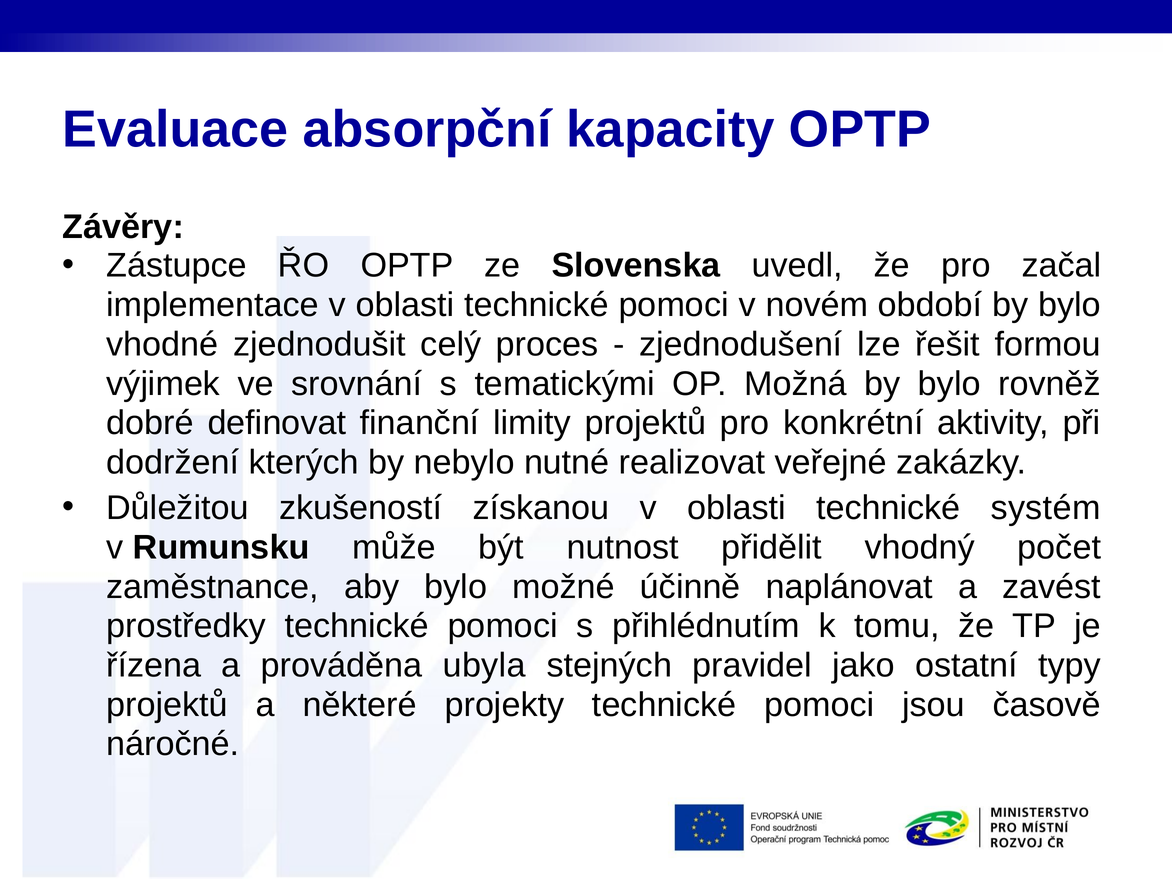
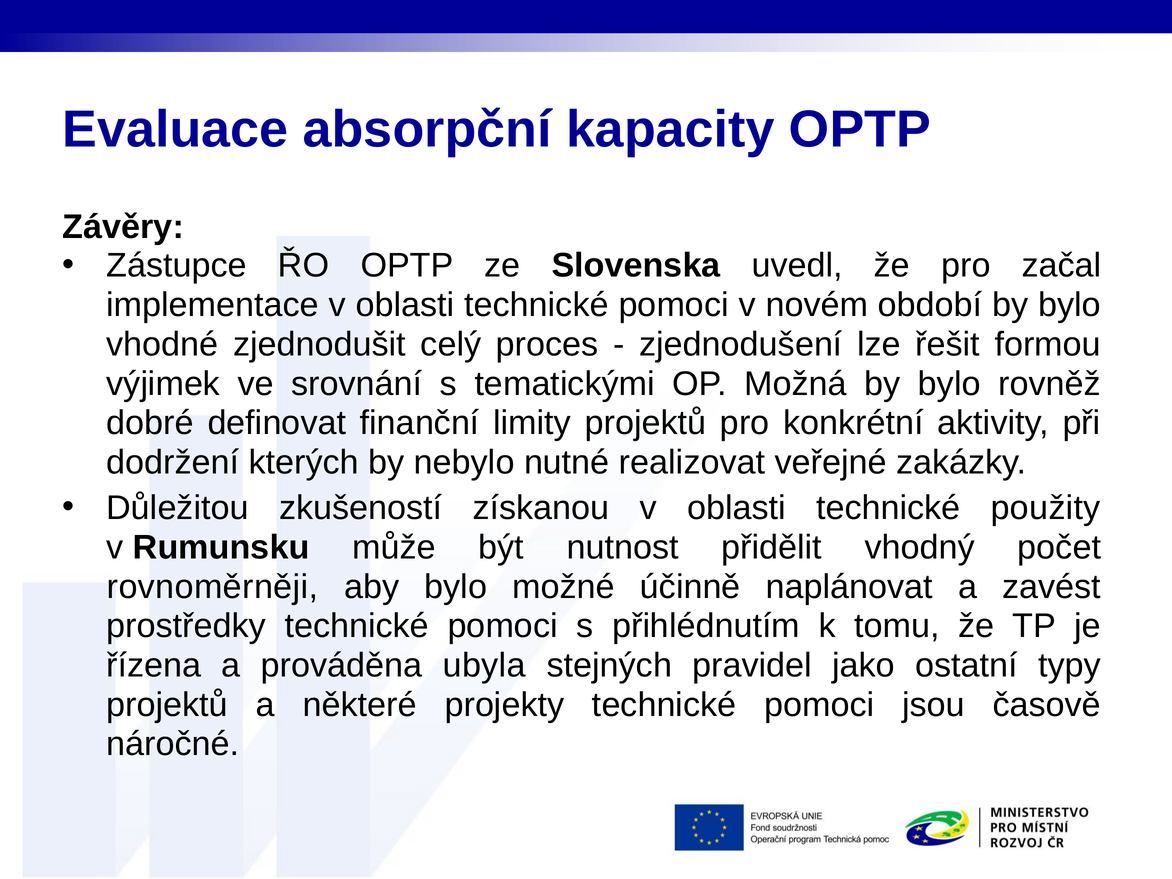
systém: systém -> použity (1046, 508)
zaměstnance: zaměstnance -> rovnoměrněji (212, 587)
